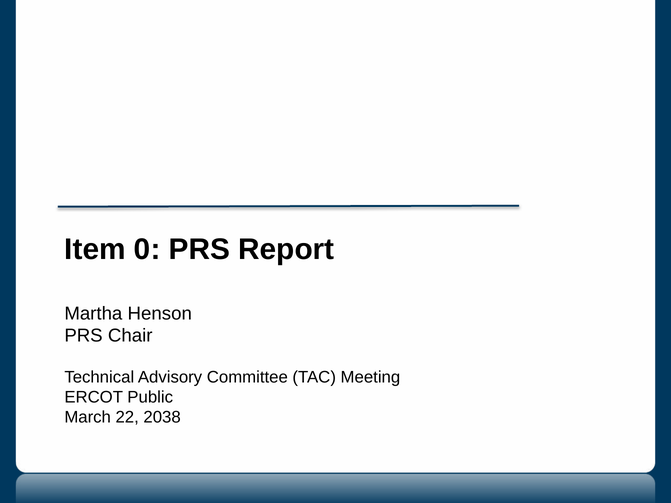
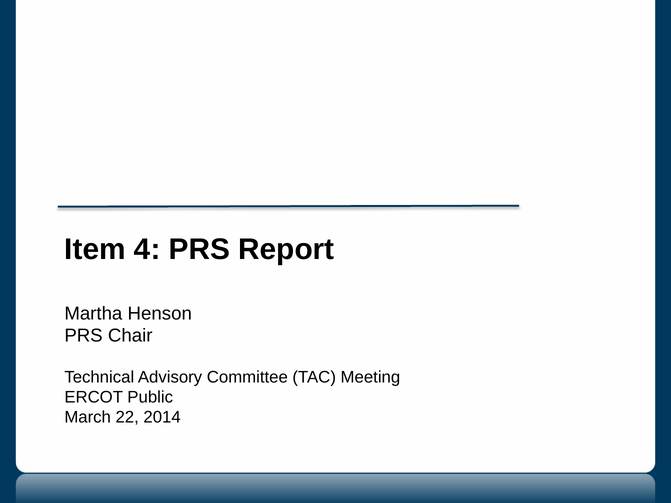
0: 0 -> 4 (147, 249)
2038: 2038 -> 2014 (162, 417)
